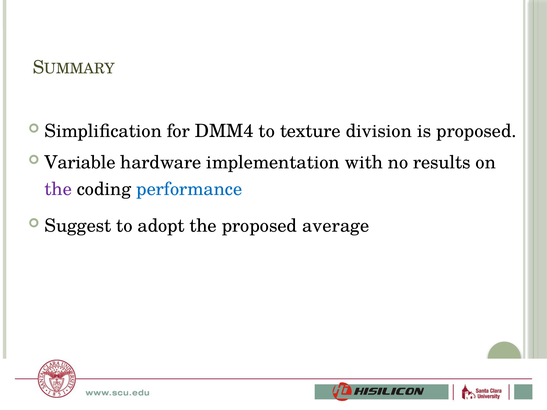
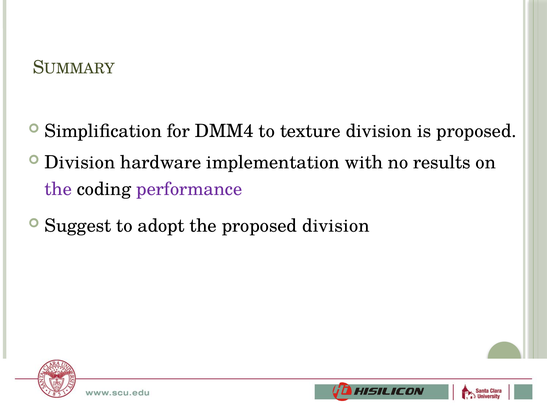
Variable: Variable -> Division (80, 163)
performance colour: blue -> purple (189, 189)
proposed average: average -> division (336, 226)
